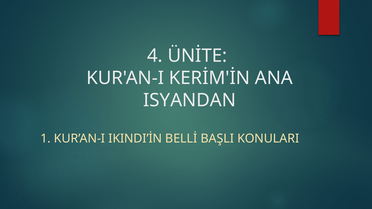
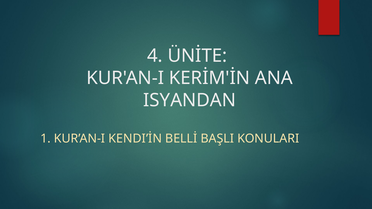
IKINDI’İN: IKINDI’İN -> KENDI’İN (135, 139)
